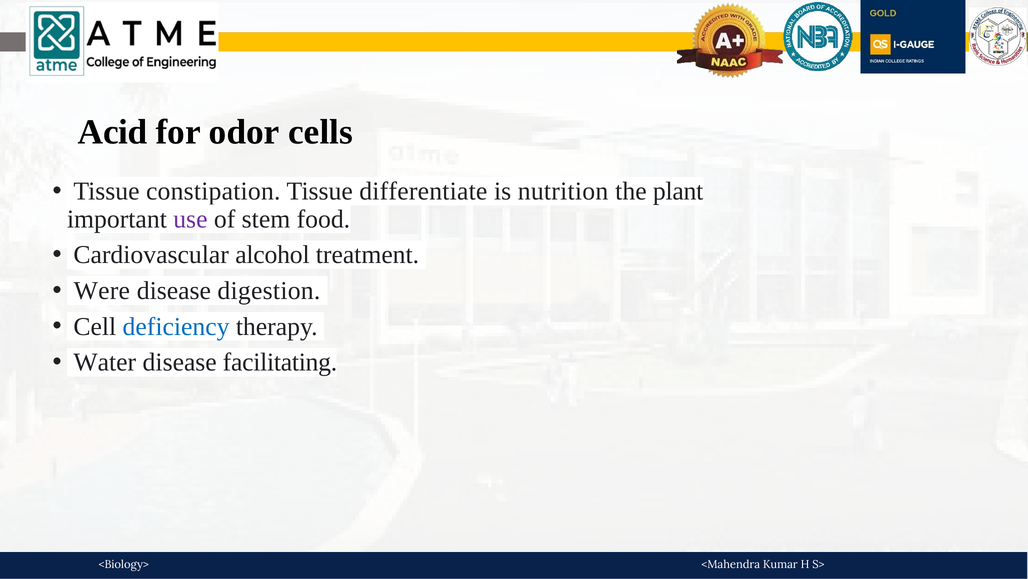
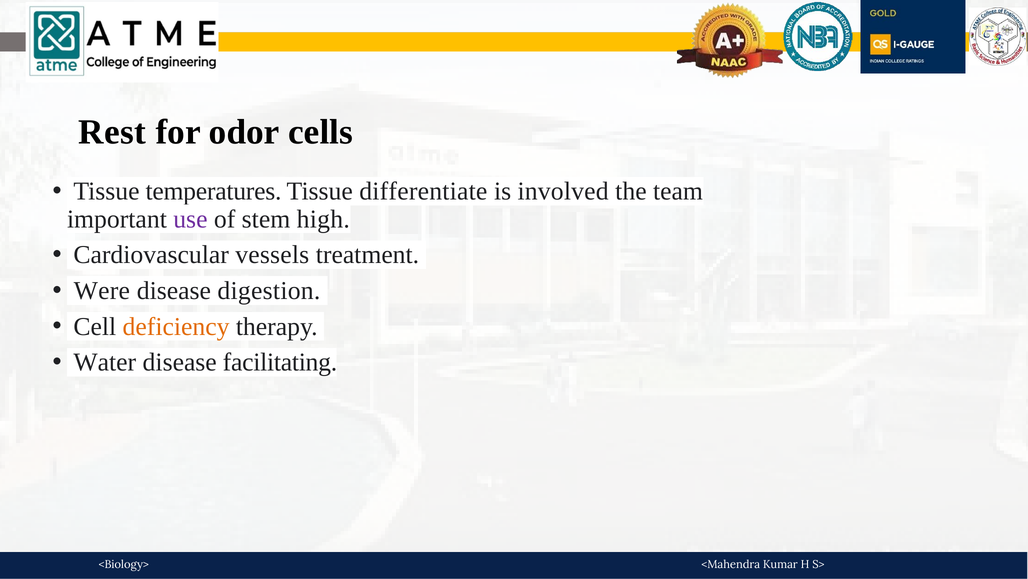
Acid: Acid -> Rest (112, 132)
constipation: constipation -> temperatures (213, 191)
nutrition: nutrition -> involved (563, 191)
plant: plant -> team (678, 191)
food: food -> high (323, 219)
alcohol: alcohol -> vessels (272, 255)
deficiency colour: blue -> orange (176, 326)
